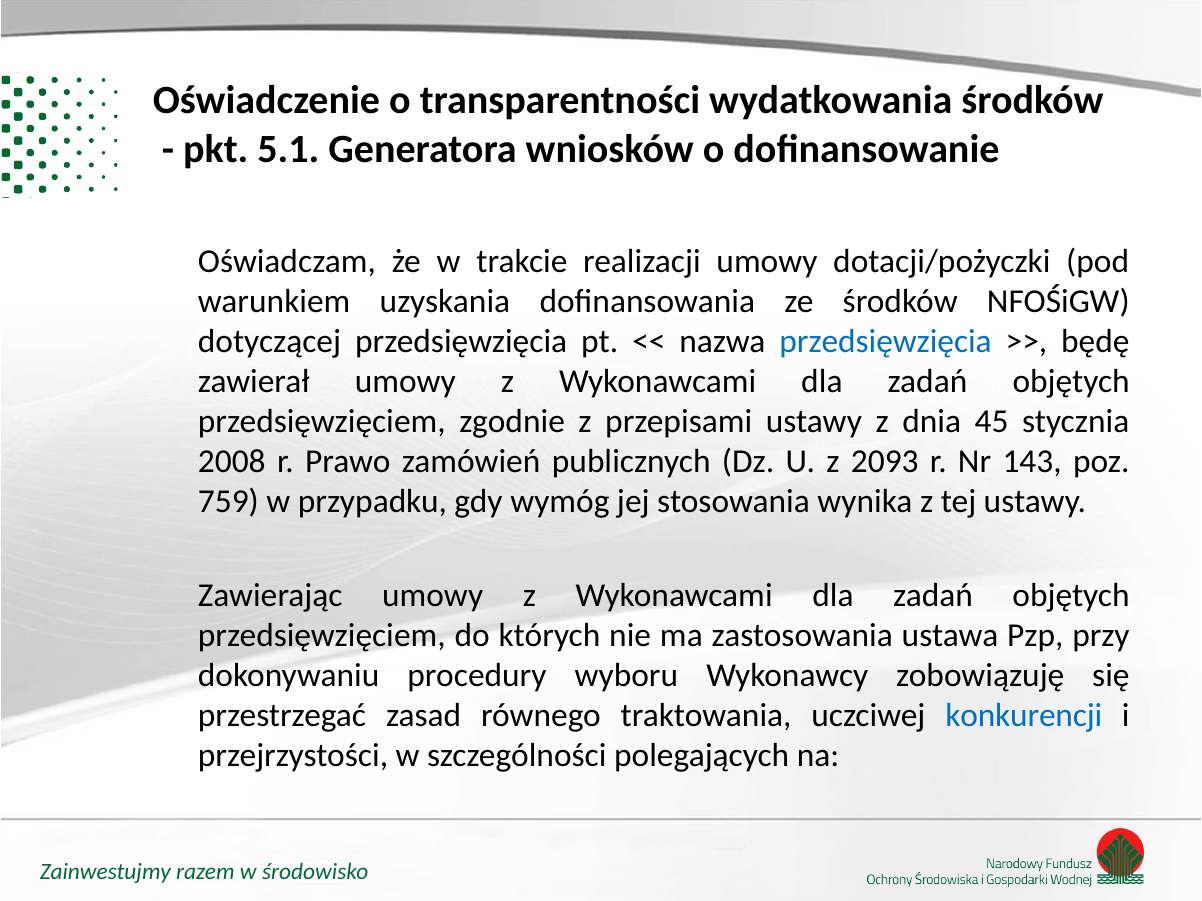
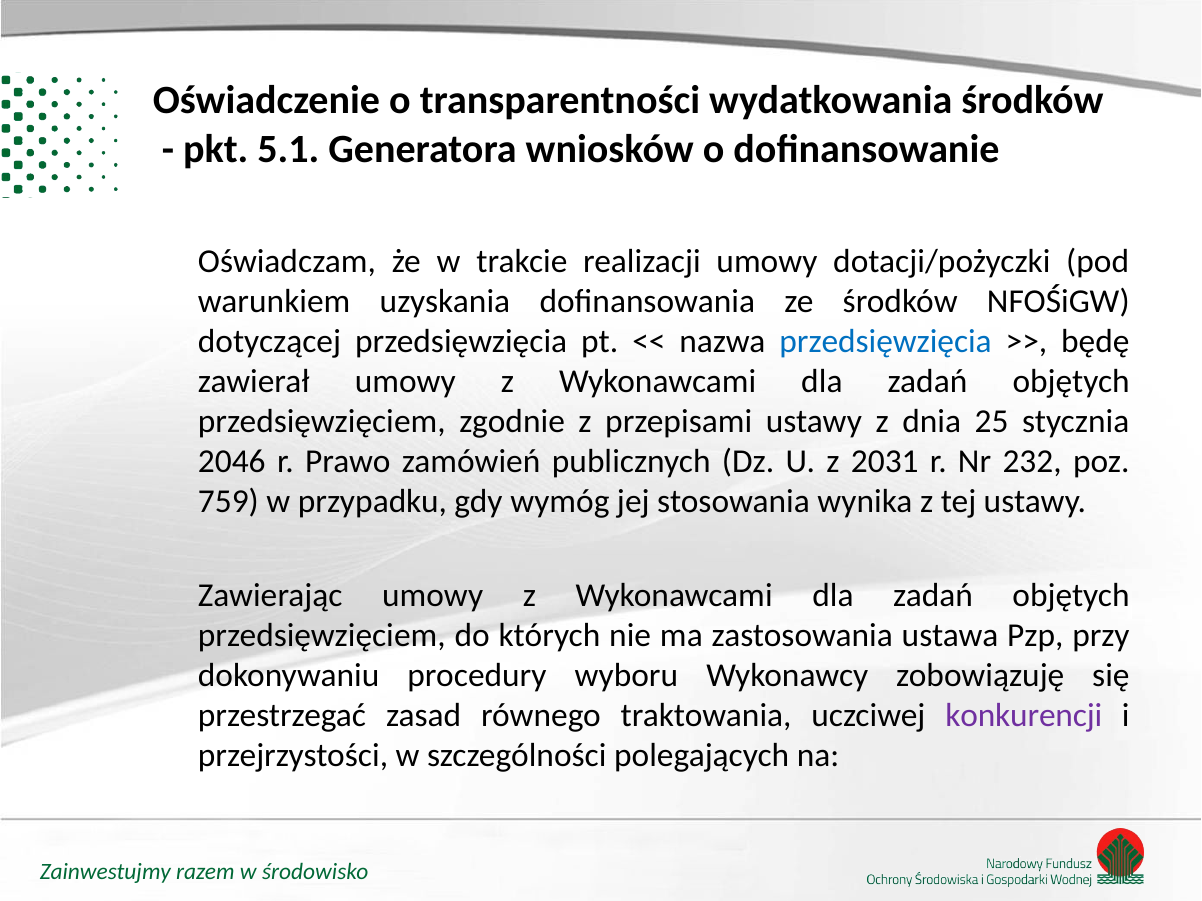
45: 45 -> 25 (992, 422)
2008: 2008 -> 2046 (232, 462)
2093: 2093 -> 2031 (885, 462)
143: 143 -> 232 (1032, 462)
konkurencji colour: blue -> purple (1024, 716)
